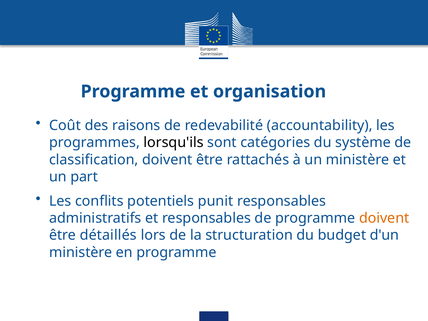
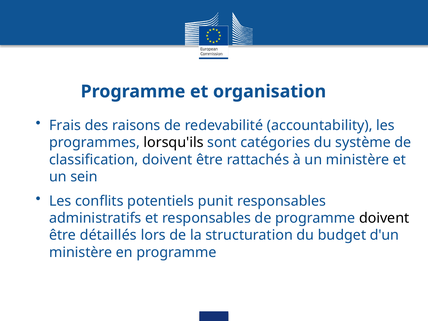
Coût: Coût -> Frais (65, 125)
part: part -> sein (84, 177)
doivent colour: orange -> black (384, 218)
